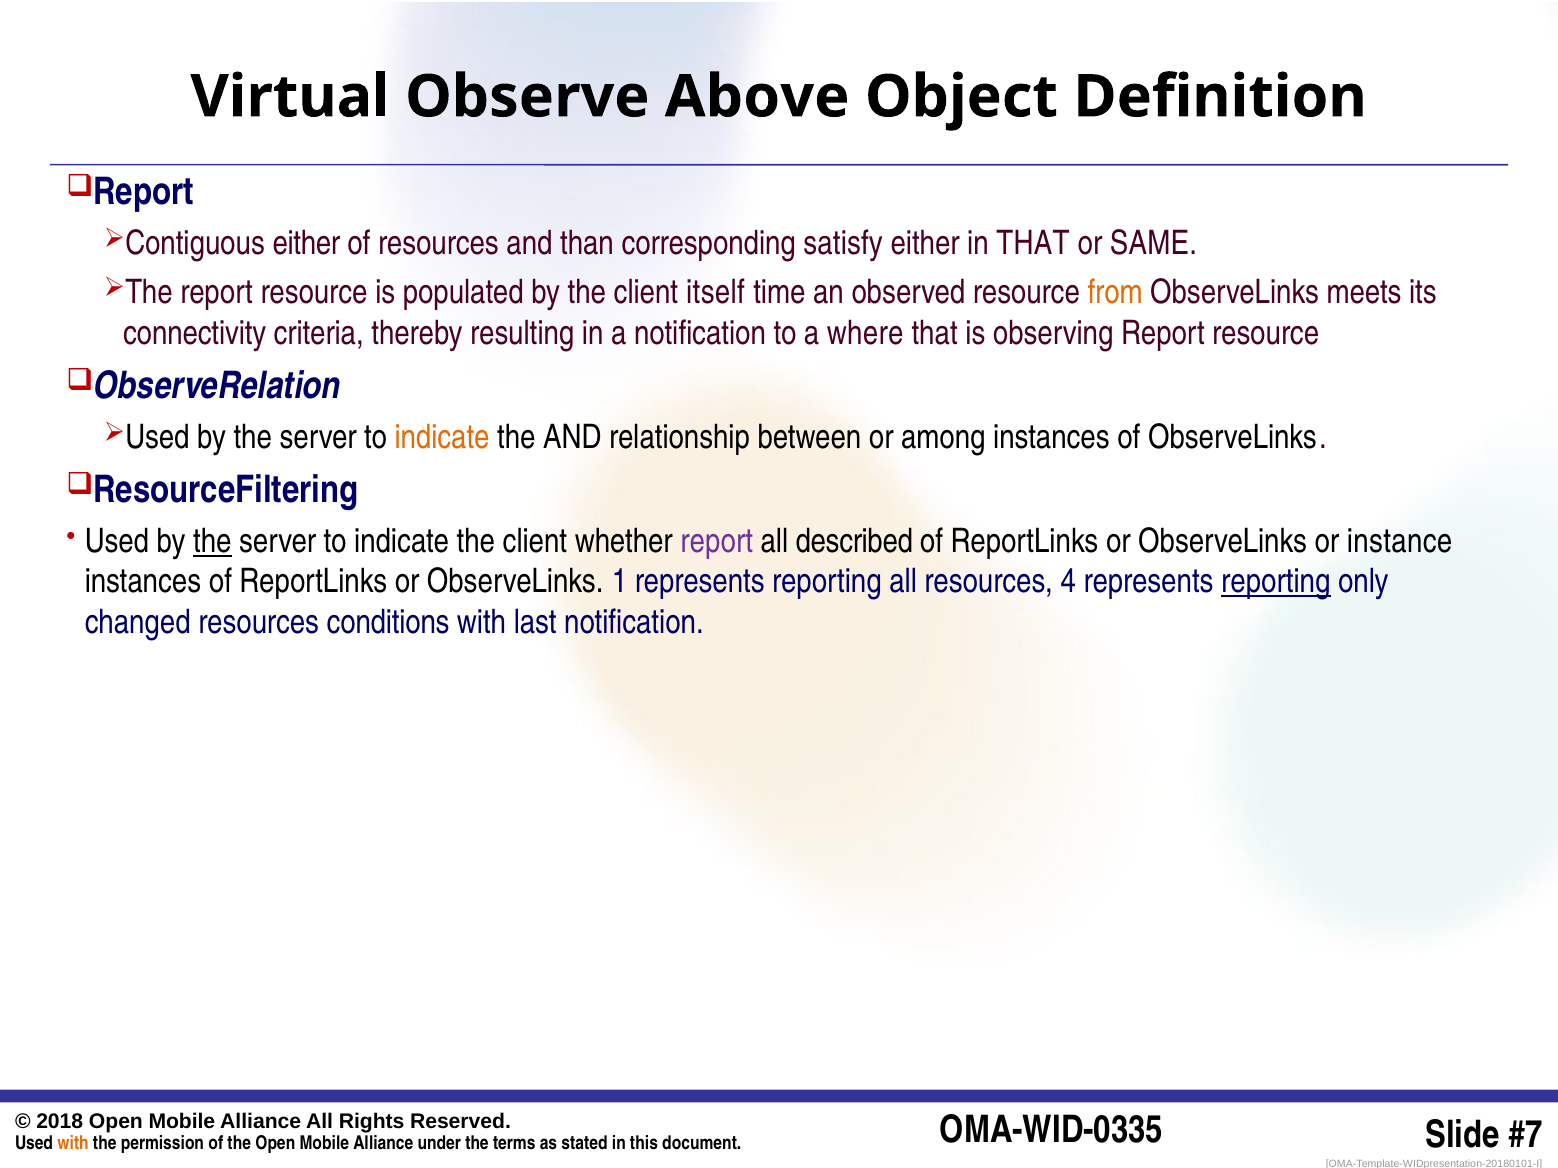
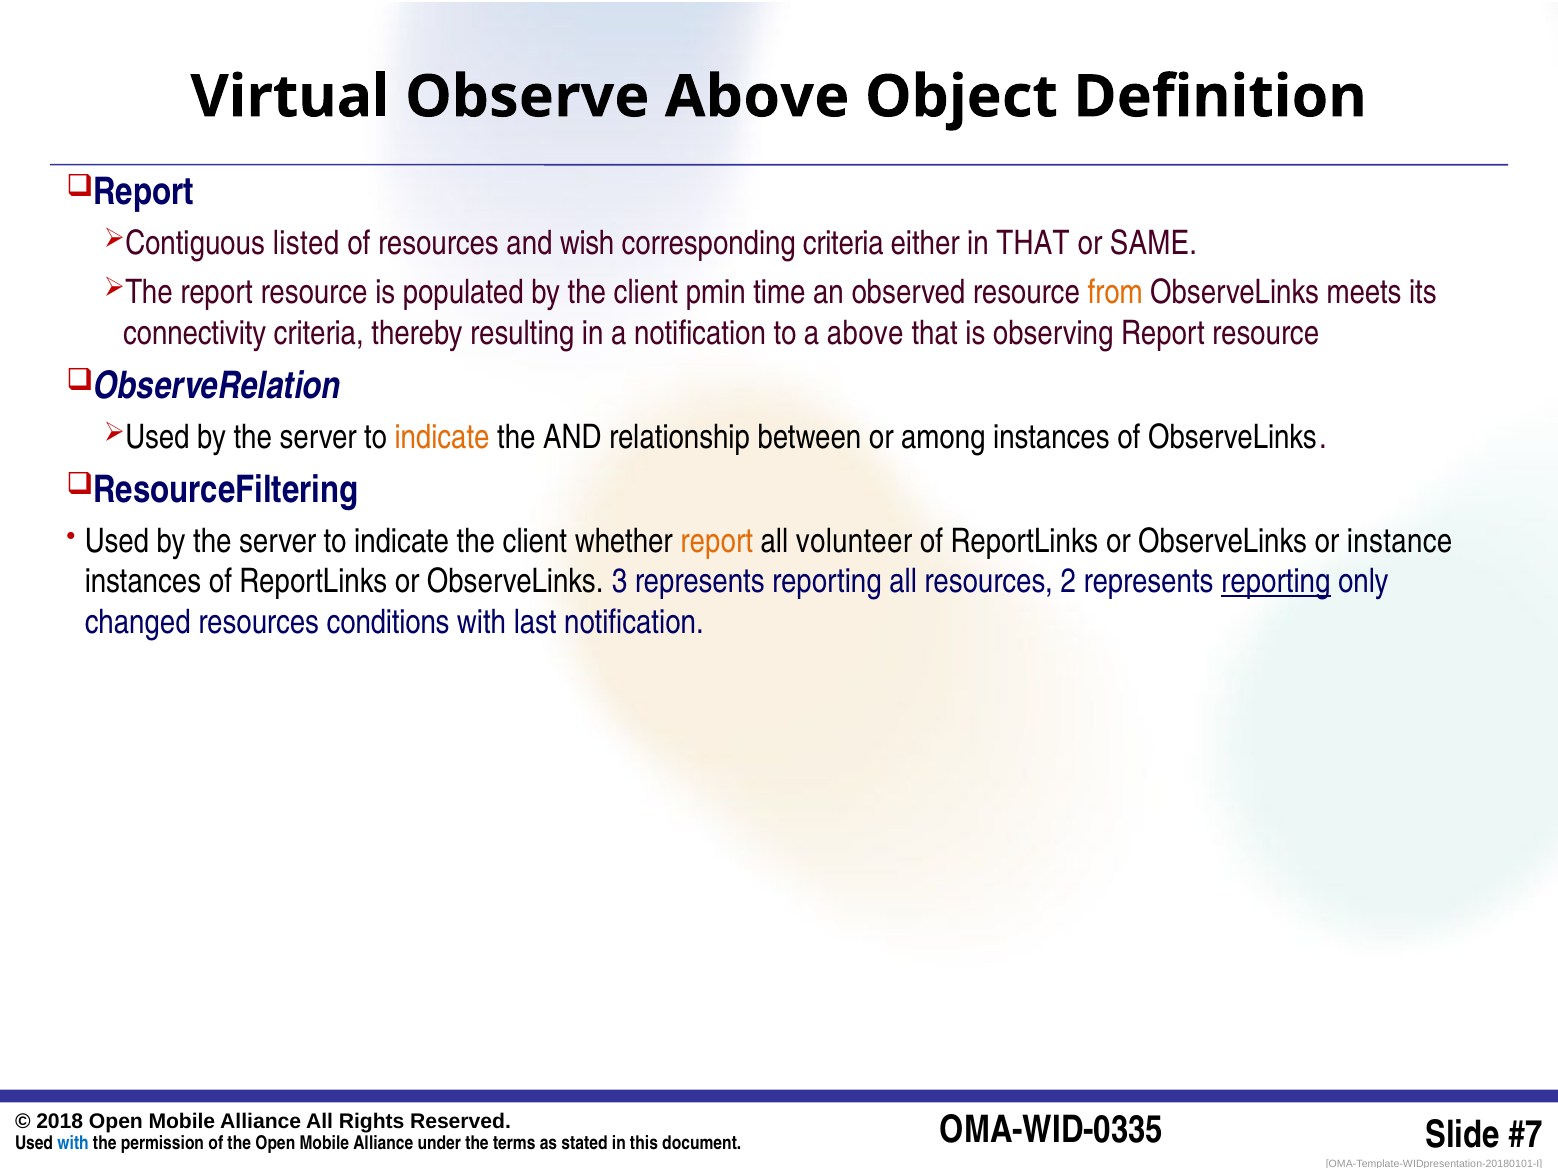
either: either -> listed (306, 244)
than: than -> wish (587, 244)
corresponding satisfy: satisfy -> criteria (843, 244)
itself: itself -> pmin (716, 293)
a where: where -> above (865, 333)
the underline: present -> none (212, 542)
report colour: purple -> orange (717, 542)
described: described -> volunteer (854, 542)
1: 1 -> 3 (620, 582)
4: 4 -> 2 (1068, 582)
with colour: orange -> blue (73, 1143)
